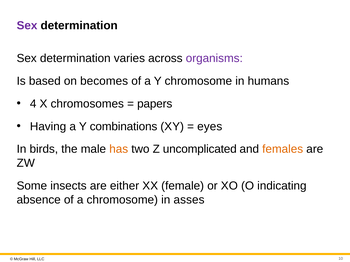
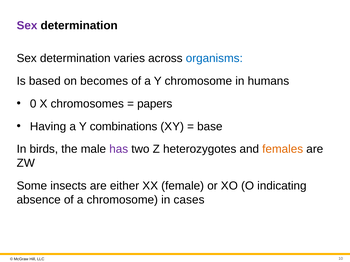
organisms colour: purple -> blue (214, 58)
4: 4 -> 0 (33, 104)
eyes: eyes -> base (210, 127)
has colour: orange -> purple (119, 149)
uncomplicated: uncomplicated -> heterozygotes (200, 149)
asses: asses -> cases (189, 200)
